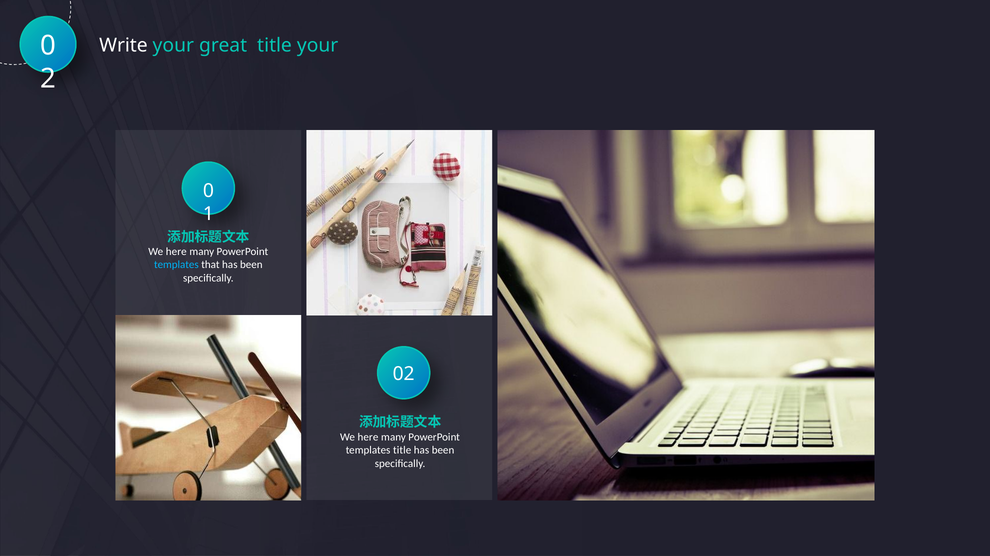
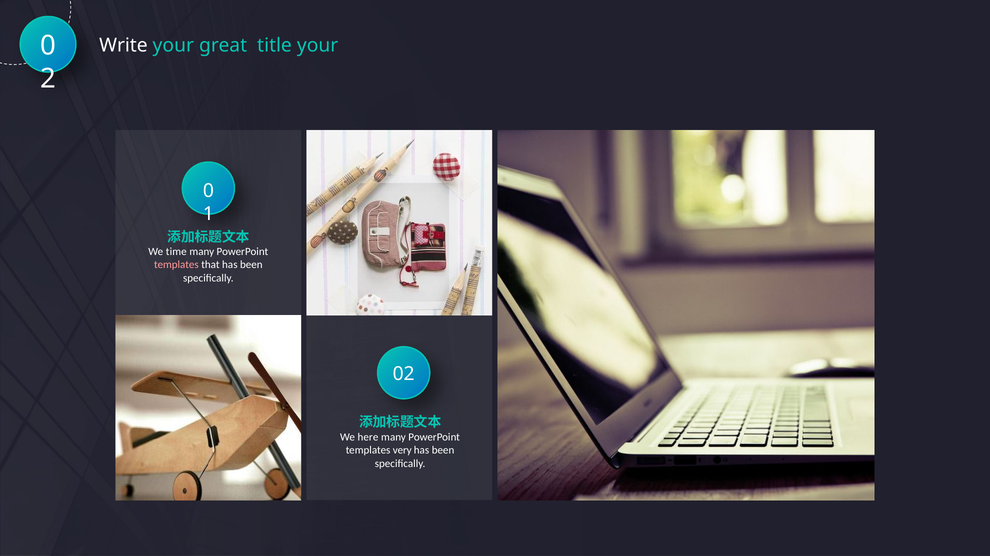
here: here -> time (176, 252)
templates colour: light blue -> pink (176, 265)
templates title: title -> very (402, 451)
